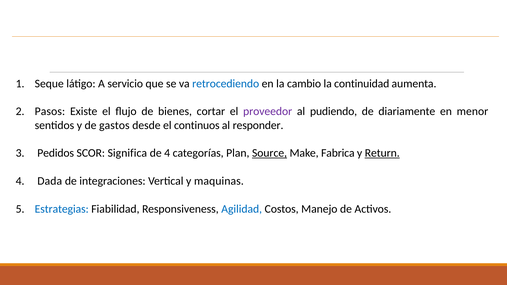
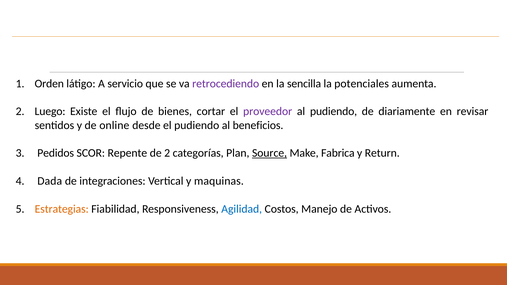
Seque: Seque -> Orden (49, 84)
retrocediendo colour: blue -> purple (226, 84)
cambio: cambio -> sencilla (304, 84)
continuidad: continuidad -> potenciales (362, 84)
Pasos: Pasos -> Luego (50, 111)
menor: menor -> revisar (473, 111)
gastos: gastos -> online (114, 125)
el continuos: continuos -> pudiendo (197, 125)
responder: responder -> beneficios (258, 125)
Significa: Significa -> Repente (127, 153)
de 4: 4 -> 2 (167, 153)
Return underline: present -> none (382, 153)
Estrategias colour: blue -> orange (62, 209)
